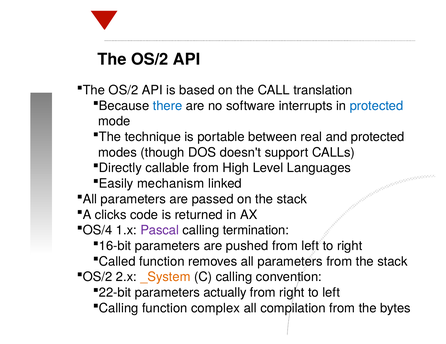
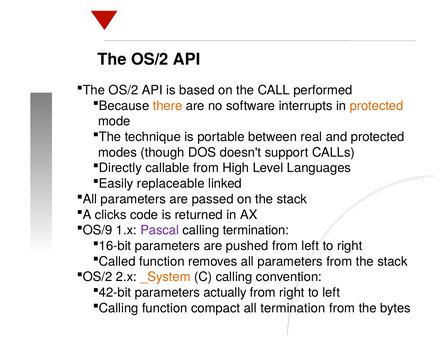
translation: translation -> performed (323, 90)
there colour: blue -> orange (168, 106)
protected colour: blue -> orange (377, 106)
mechanism: mechanism -> replaceable (171, 183)
OS/4: OS/4 -> OS/9 (97, 230)
22-bit: 22-bit -> 42-bit (115, 292)
complex: complex -> compact (216, 308)
all compilation: compilation -> termination (293, 308)
